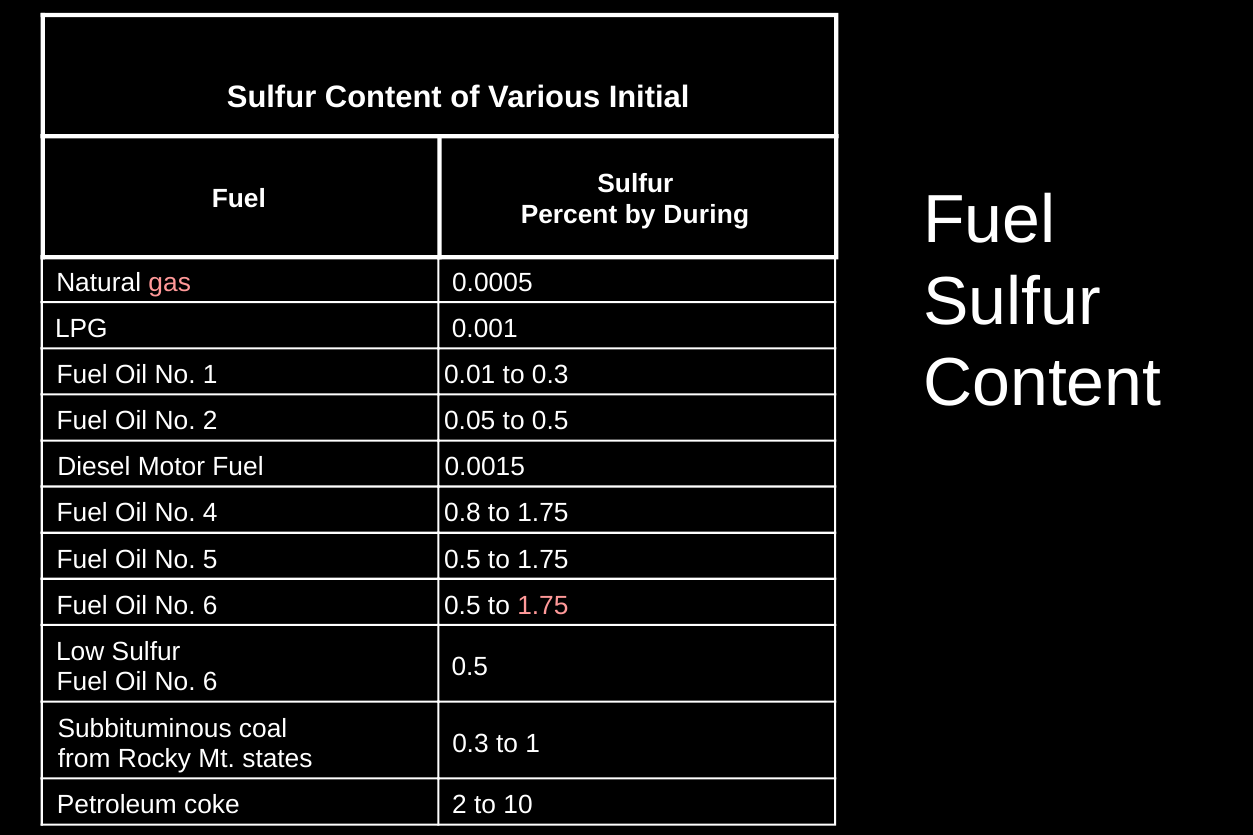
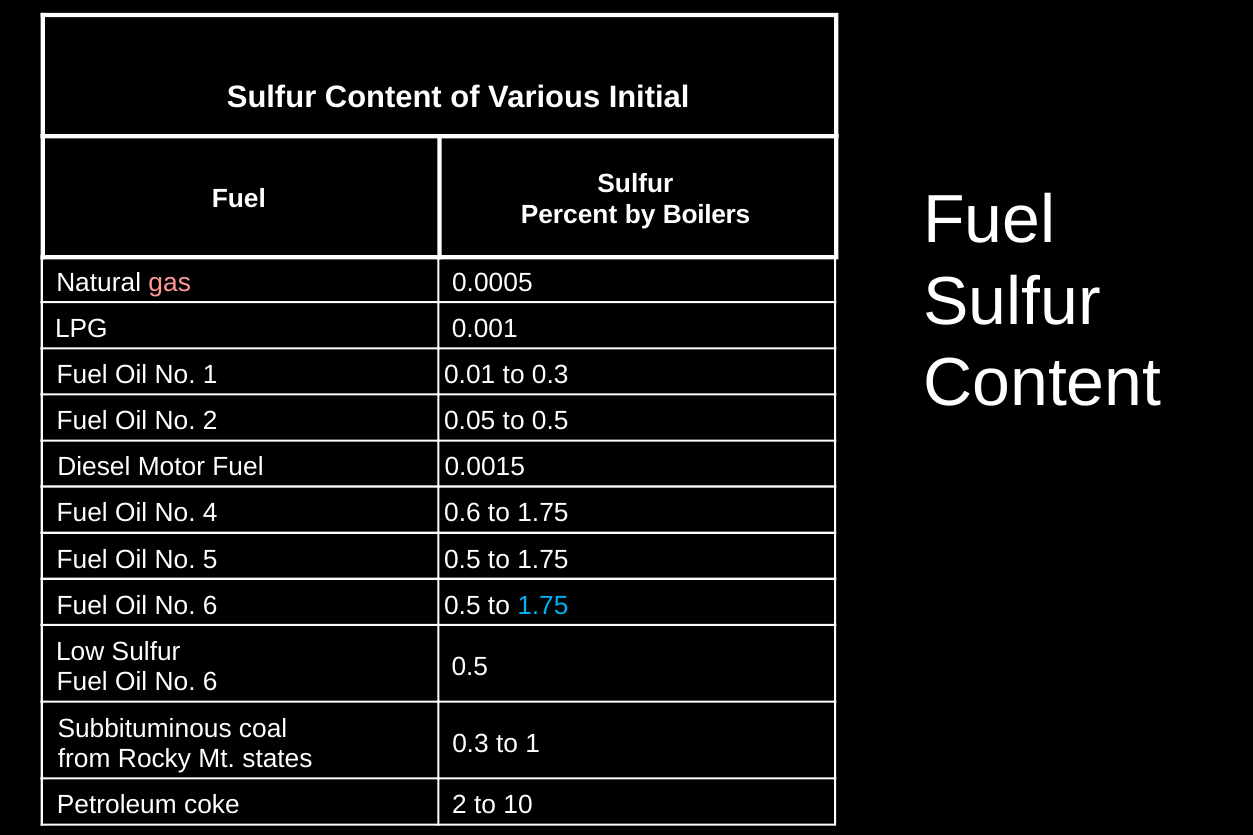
During: During -> Boilers (707, 215)
0.8: 0.8 -> 0.6 (462, 514)
1.75 colour: pink -> light blue (543, 606)
